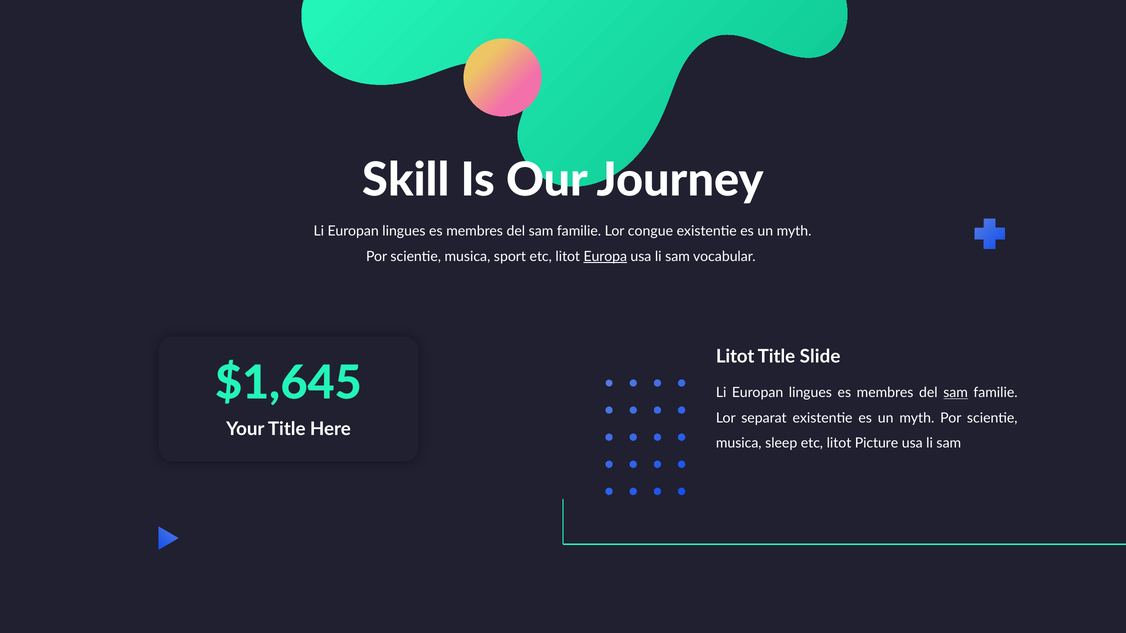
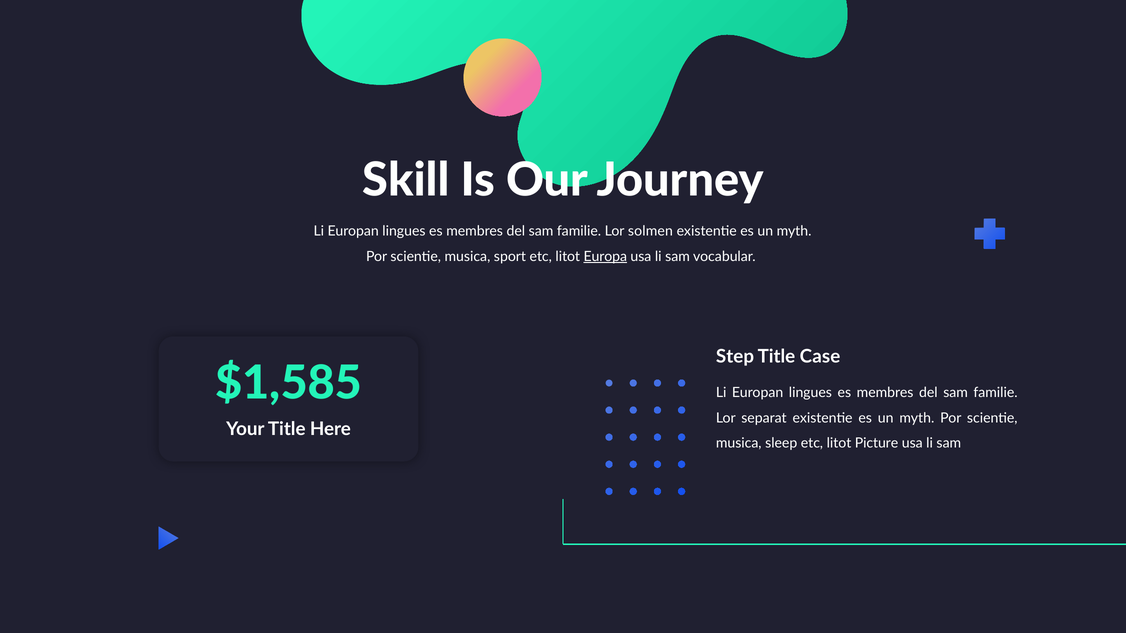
congue: congue -> solmen (650, 231)
Litot: Litot -> Step (735, 357)
Slide: Slide -> Case (820, 357)
$1,645: $1,645 -> $1,585 (289, 383)
sam underline: present -> none (956, 393)
